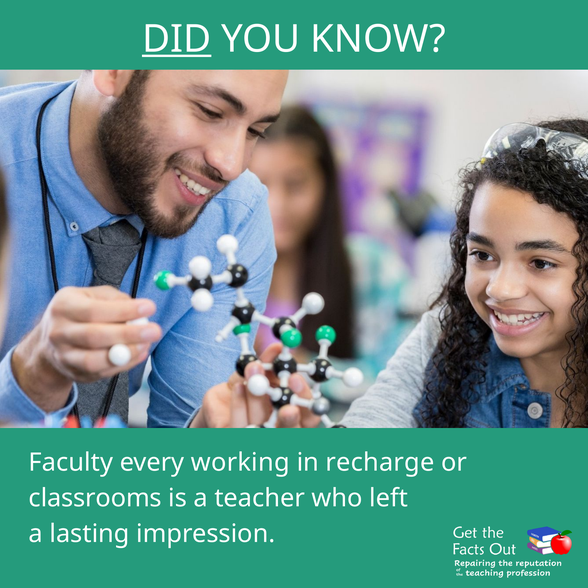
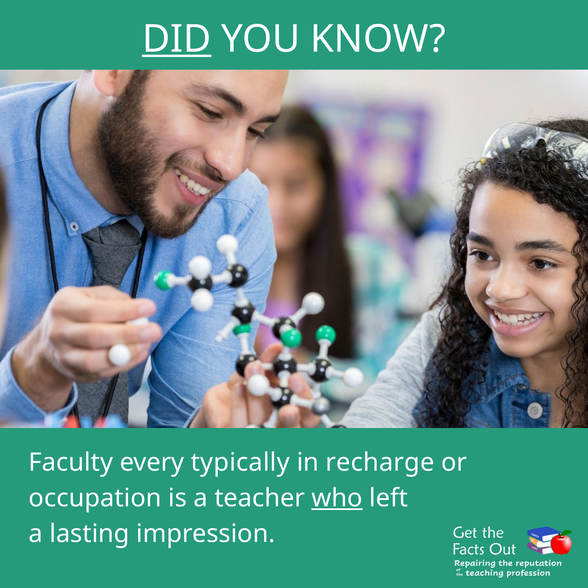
working: working -> typically (240, 463)
classrooms: classrooms -> occupation (95, 498)
who underline: none -> present (337, 498)
